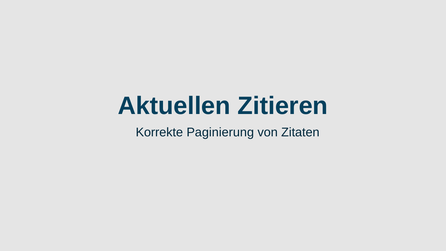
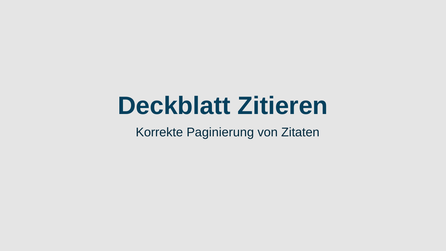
Aktuellen: Aktuellen -> Deckblatt (174, 106)
